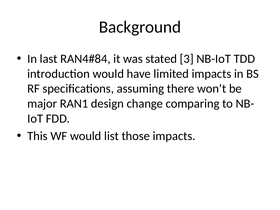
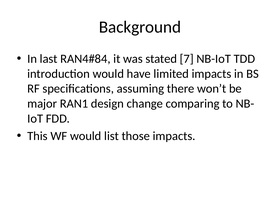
3: 3 -> 7 (187, 59)
